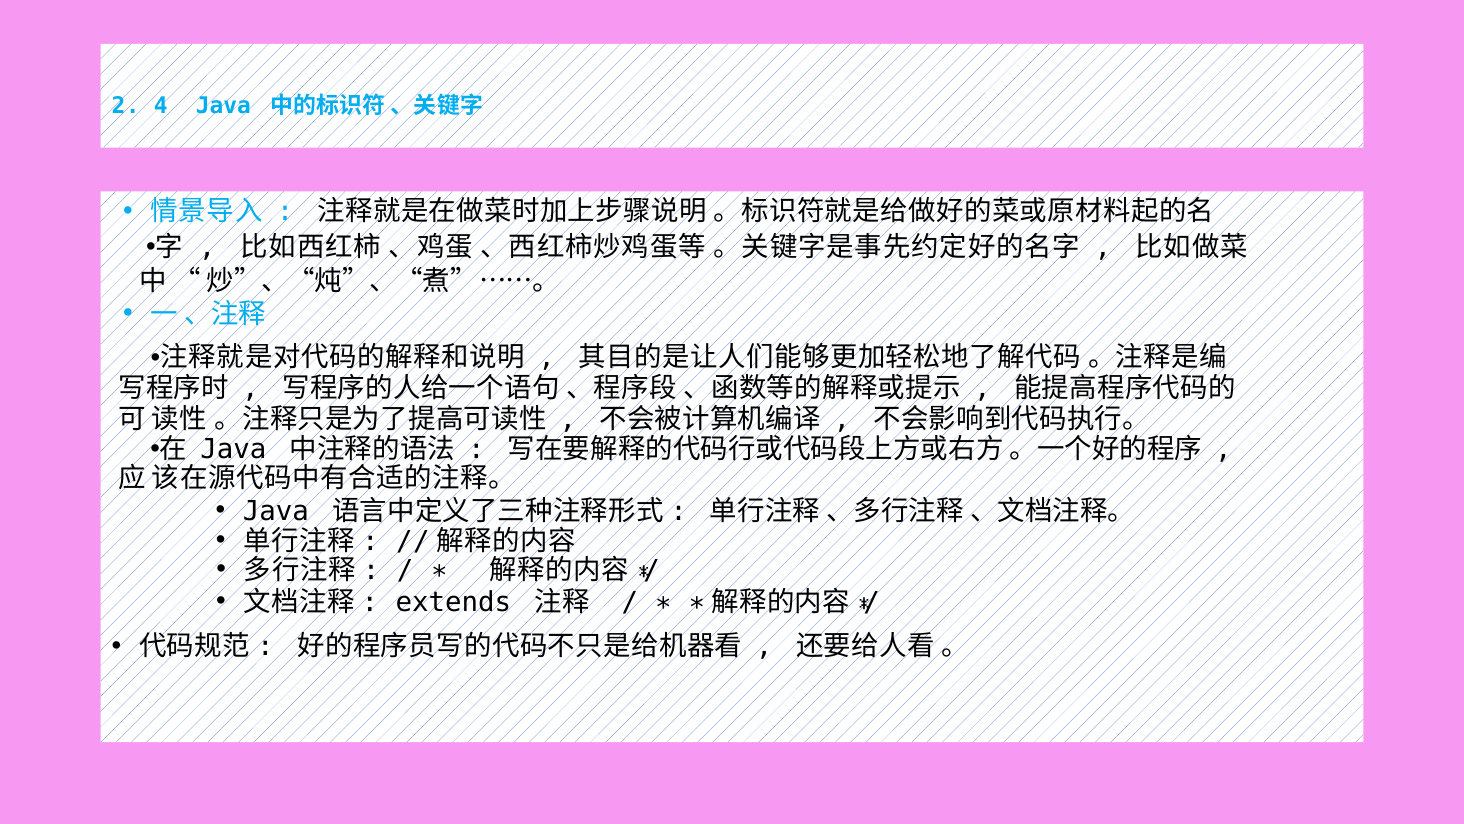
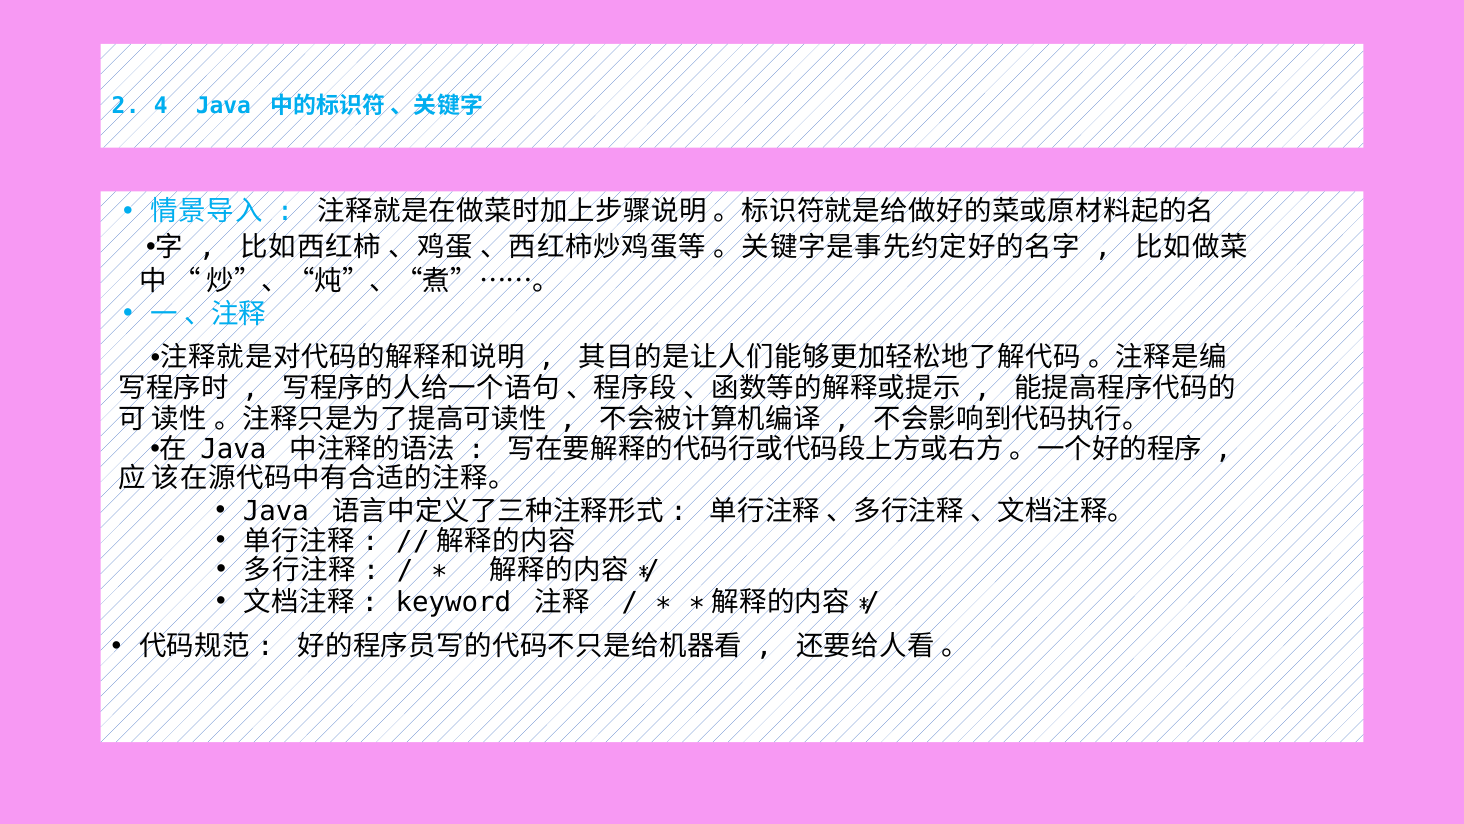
extends: extends -> keyword (453, 602)
